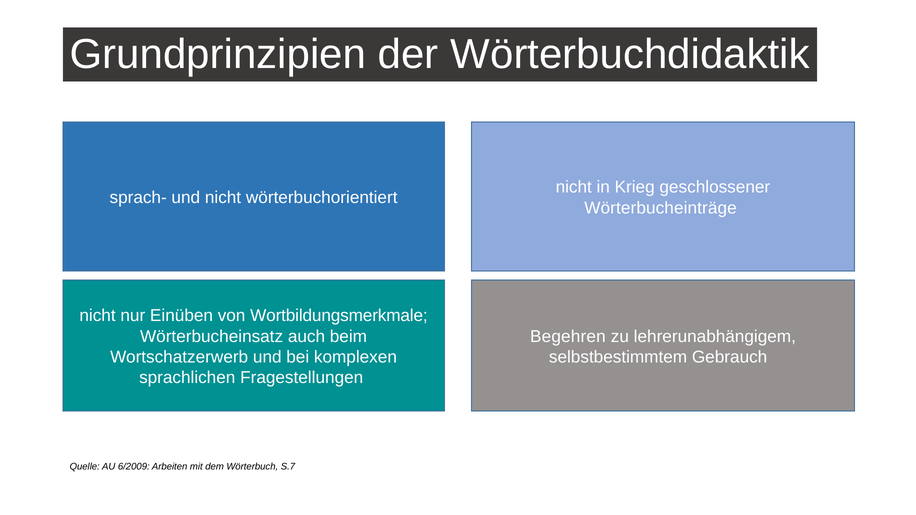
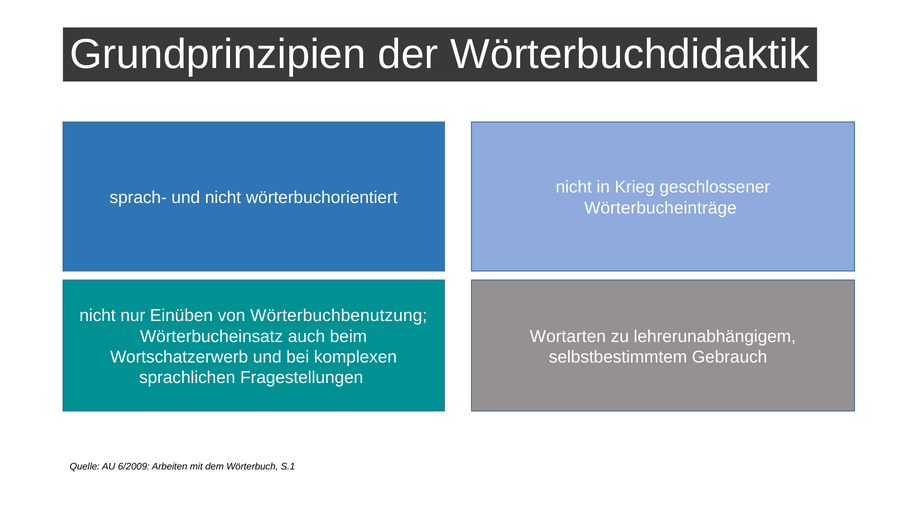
Wortbildungsmerkmale: Wortbildungsmerkmale -> Wörterbuchbenutzung (339, 316)
Begehren: Begehren -> Wortarten (568, 337)
S.7: S.7 -> S.1 (288, 467)
